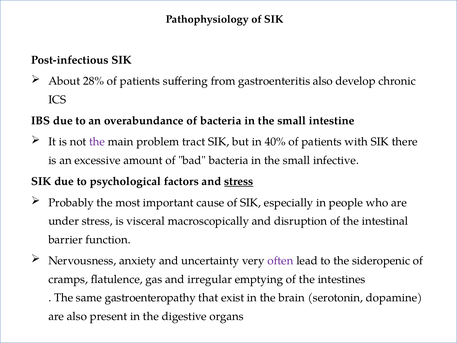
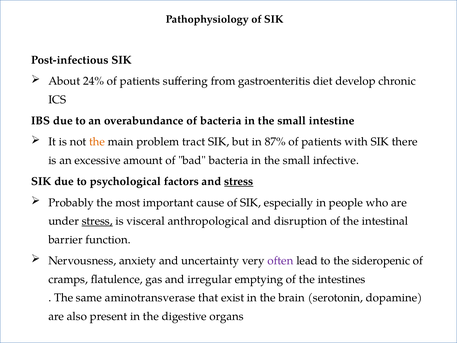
28%: 28% -> 24% (94, 81)
gastroenteritis also: also -> diet (323, 81)
the colour: purple -> orange (97, 142)
40%: 40% -> 87% (275, 142)
stress underline: none -> present (97, 221)
macroscopically: macroscopically -> anthropological (208, 221)
gastroenteropathy: gastroenteropathy -> aminotransverase (150, 298)
